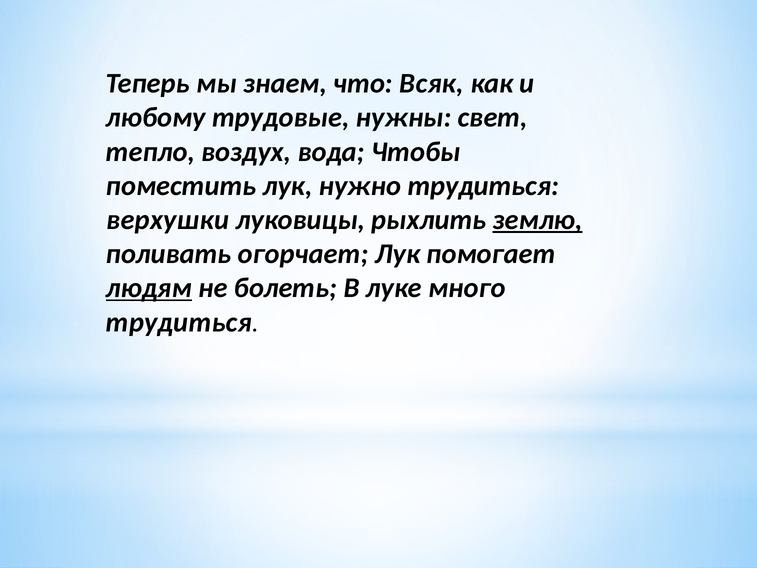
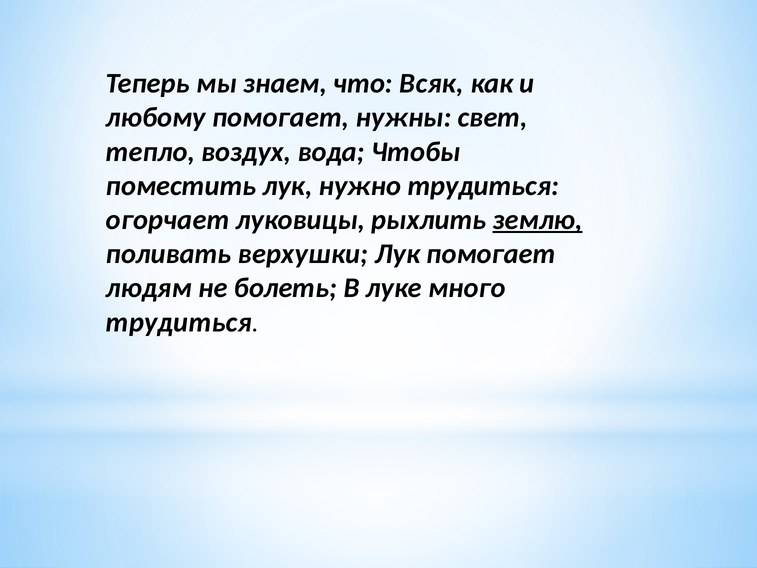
любому трудовые: трудовые -> помогает (281, 117)
верхушки: верхушки -> огорчает (168, 220)
огорчает: огорчает -> верхушки (303, 254)
людям underline: present -> none (149, 288)
